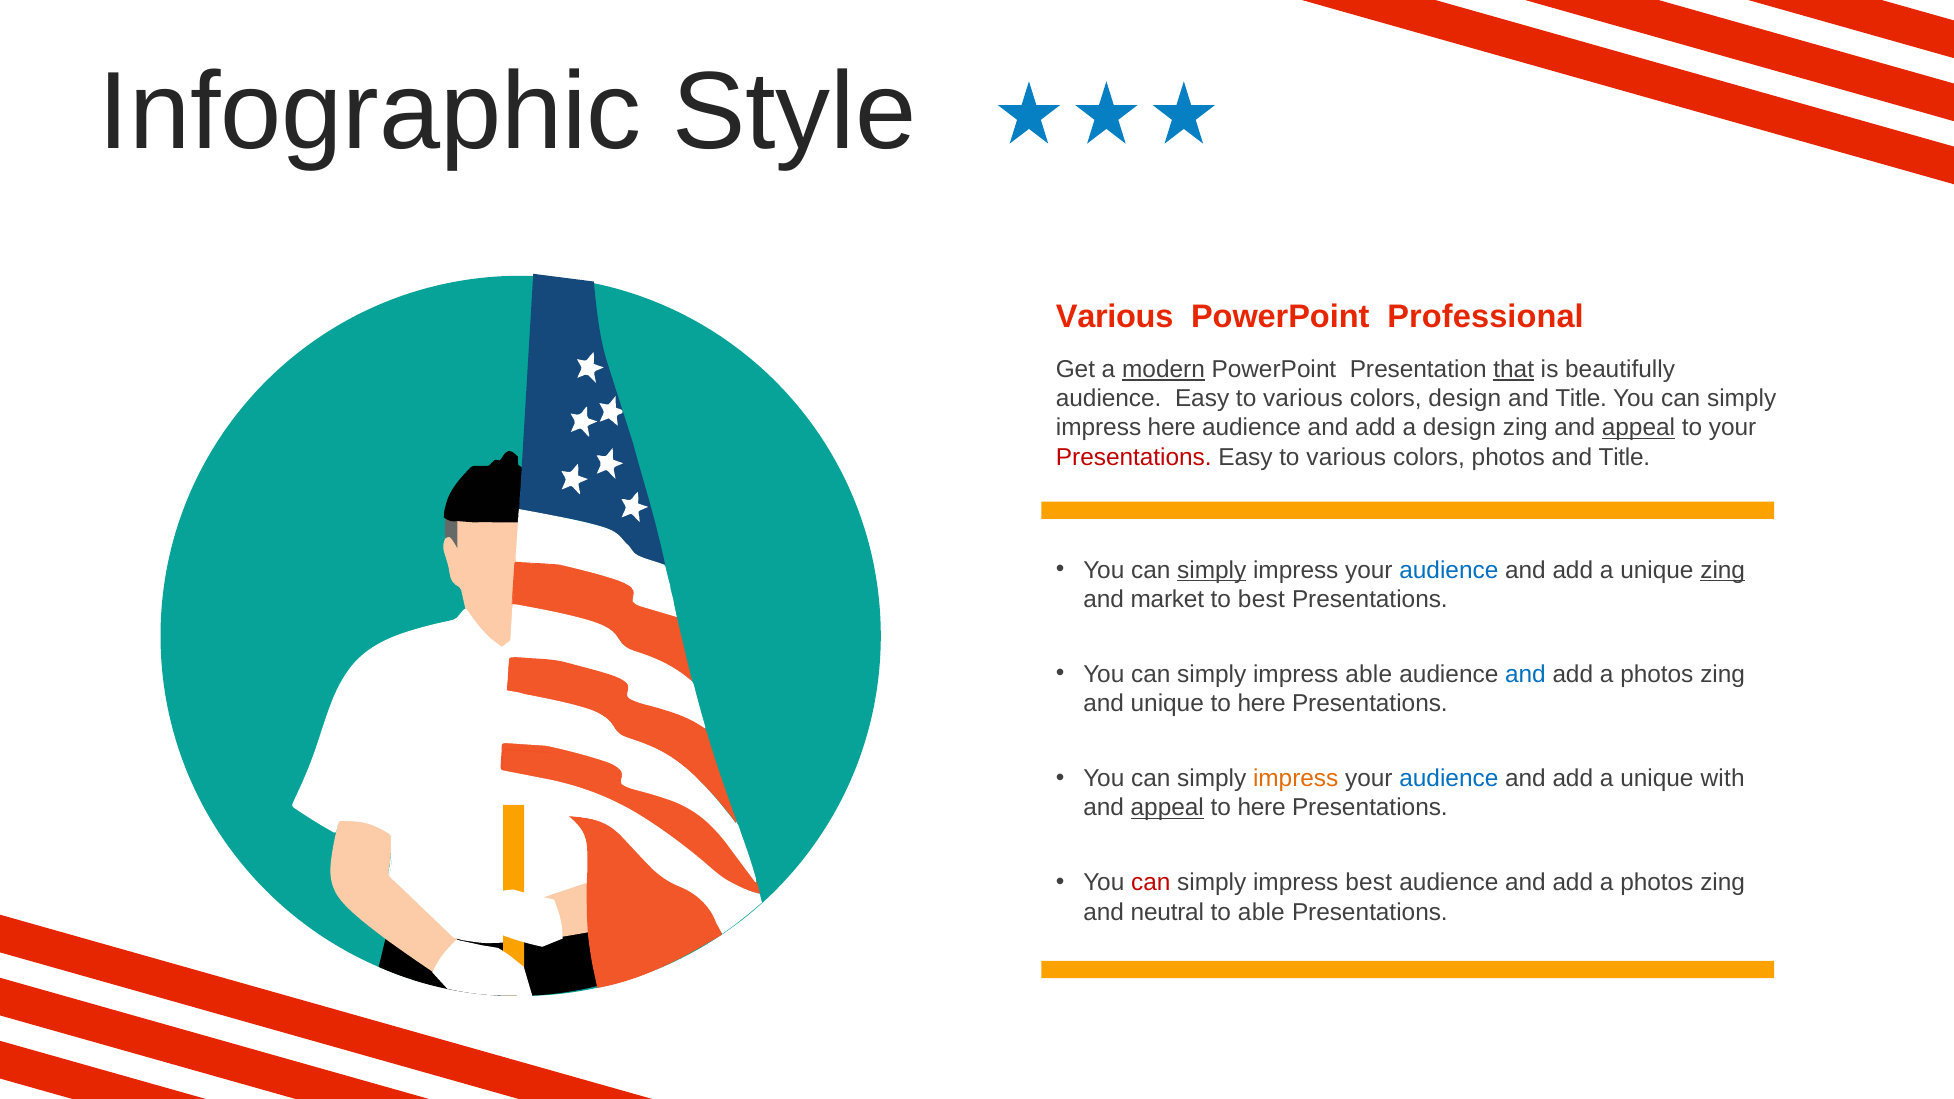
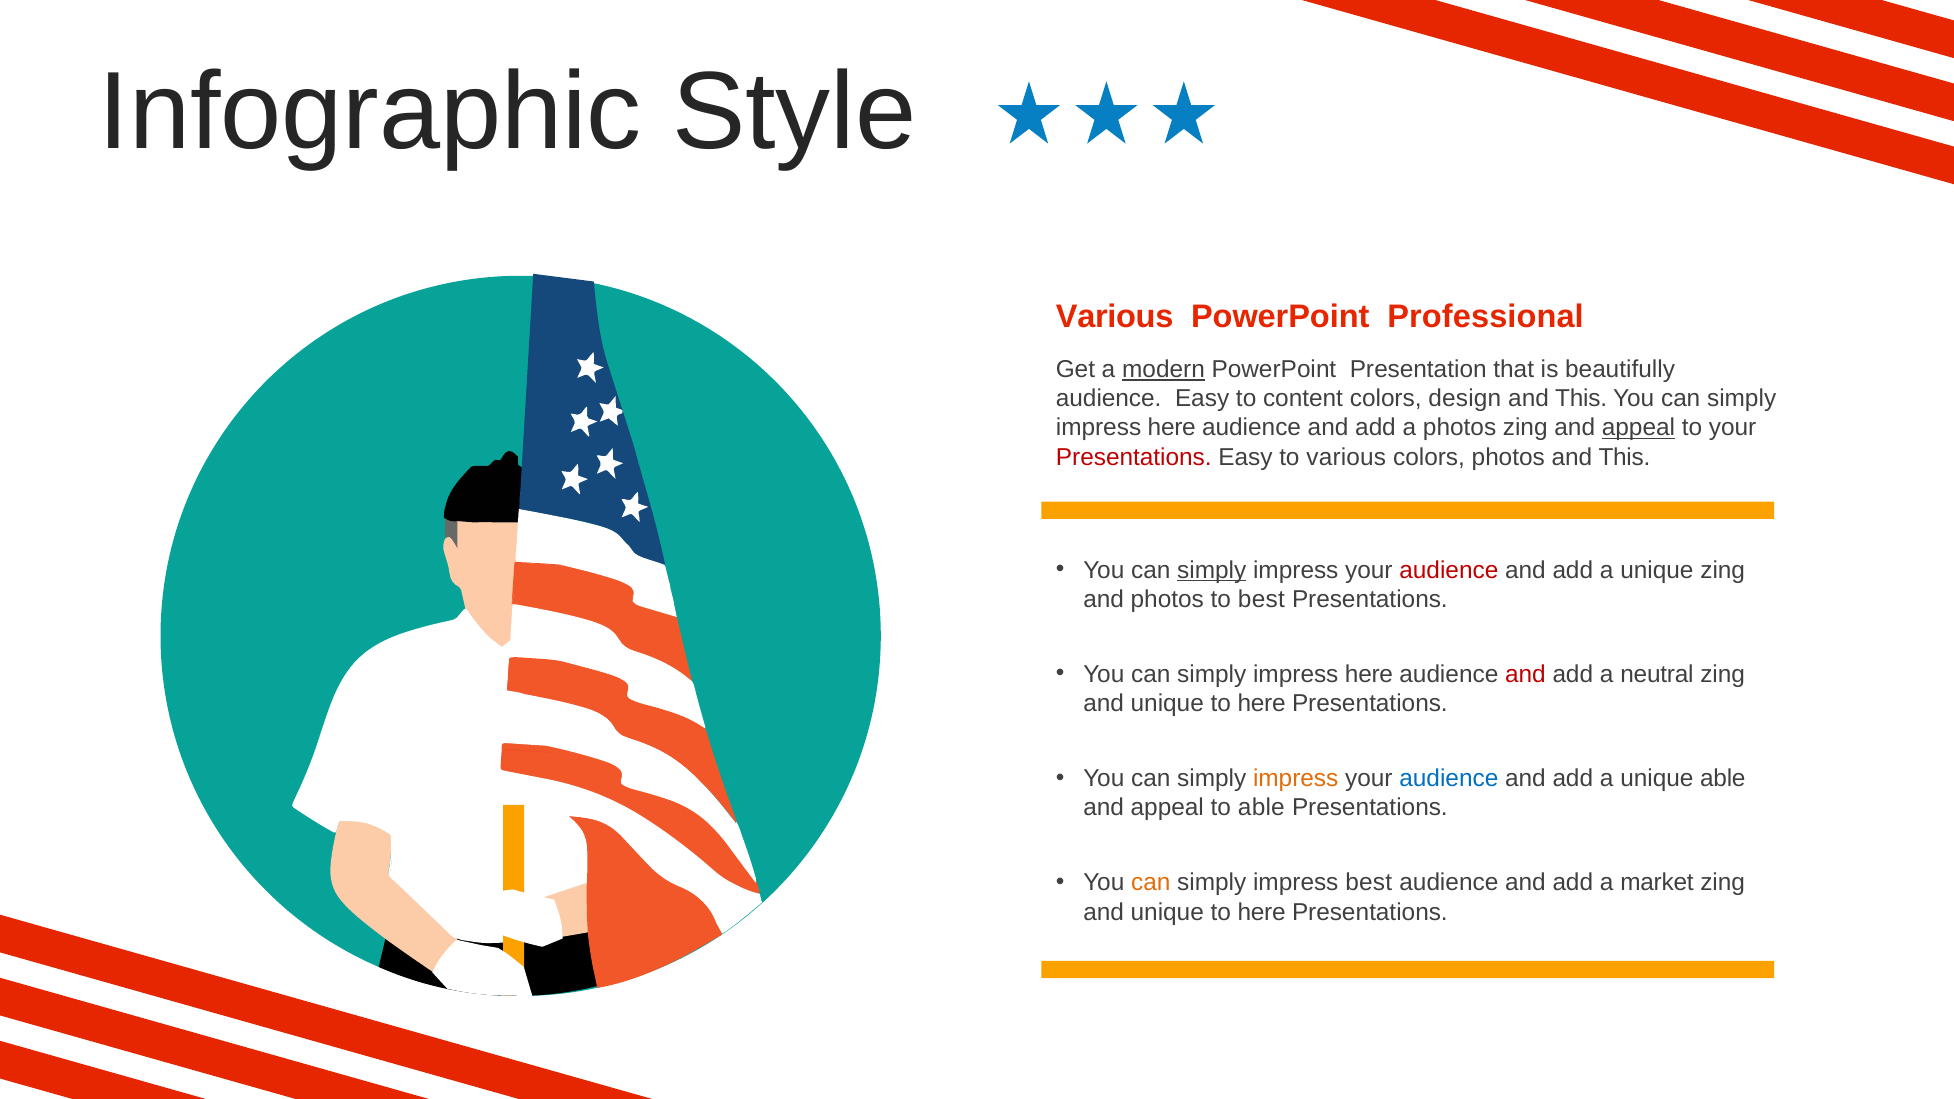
that underline: present -> none (1514, 369)
various: various -> content (1303, 399)
Title: Title -> This (1581, 399)
a design: design -> photos (1460, 428)
photos and Title: Title -> This (1624, 457)
audience colour: blue -> red (1449, 570)
zing underline: present -> none (1723, 570)
and market: market -> photos (1167, 599)
able: able -> here (1369, 674)
and colour: blue -> red (1525, 674)
photos: photos -> neutral (1657, 674)
unique with: with -> able (1723, 779)
appeal underline: present -> none (1167, 808)
here: here -> able (1261, 808)
can colour: red -> orange (1151, 883)
photos: photos -> market (1657, 883)
neutral: neutral -> unique (1167, 912)
able: able -> here (1262, 912)
